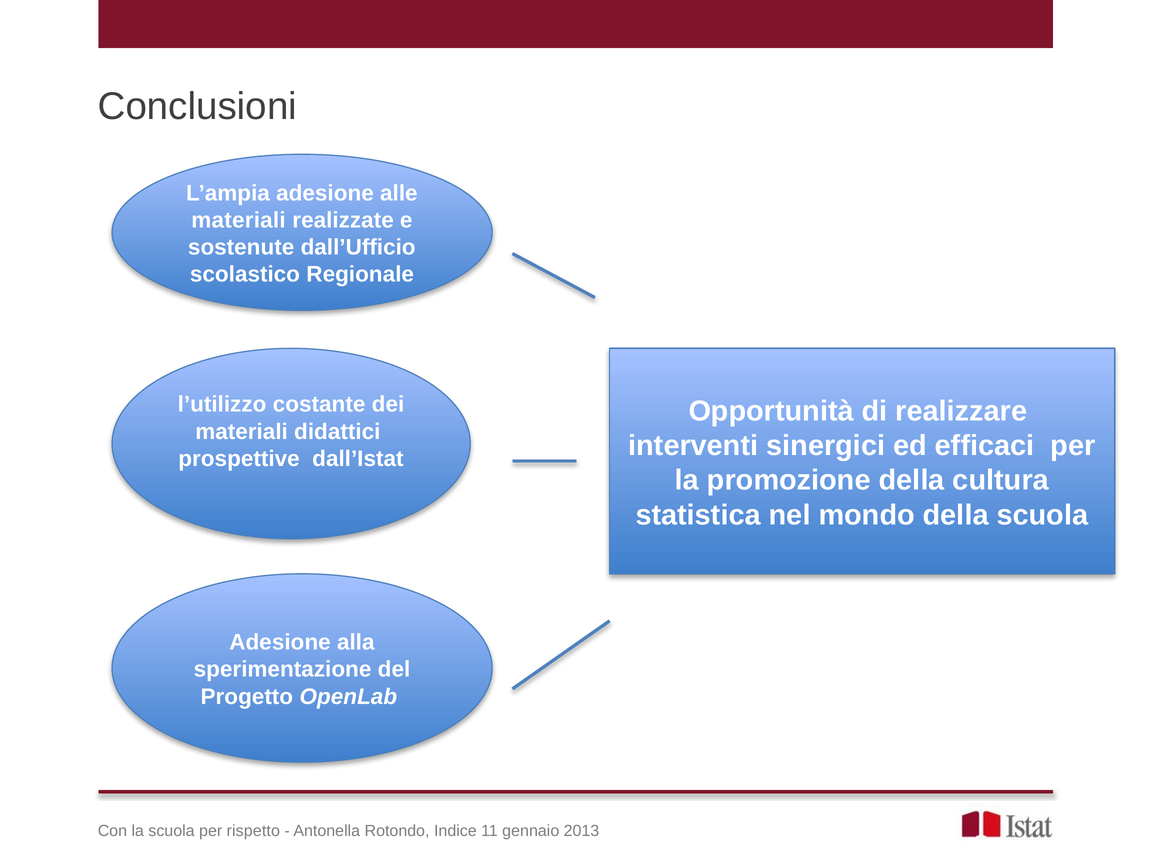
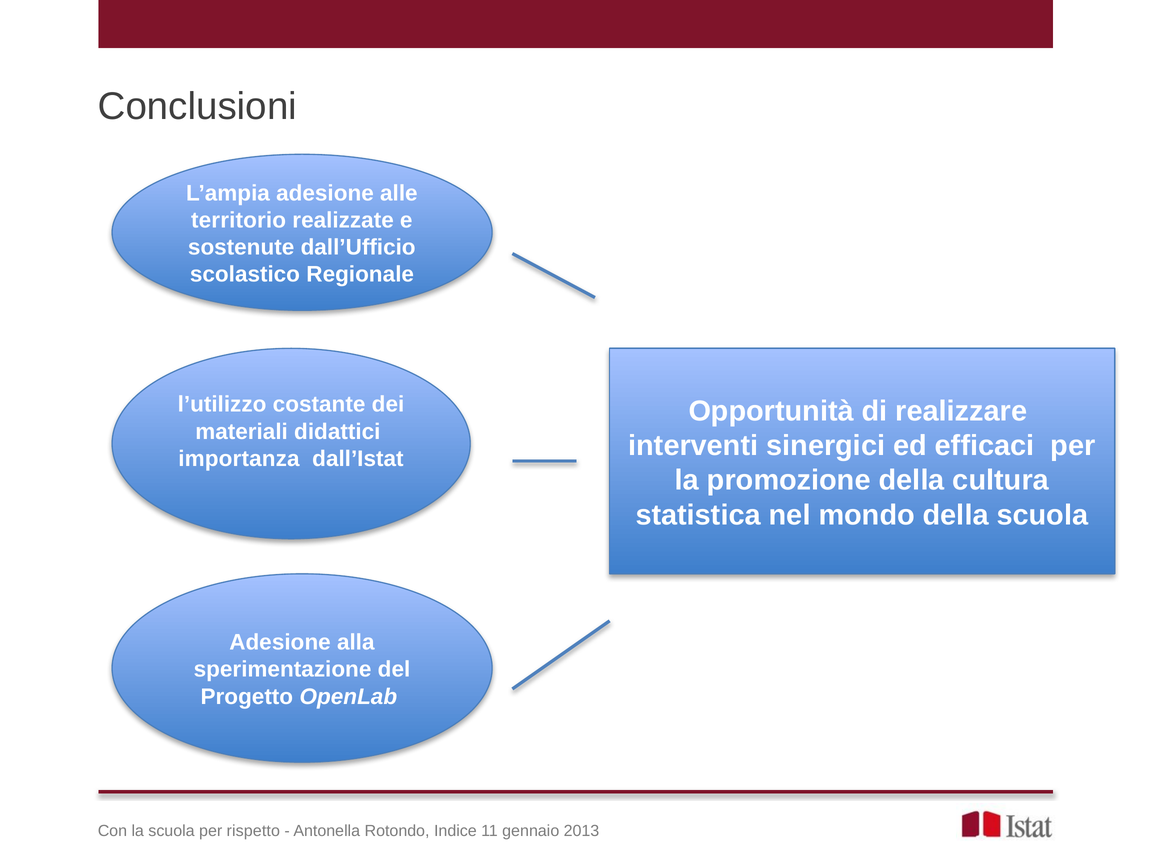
materiali: materiali -> territorio (239, 220)
prospettive: prospettive -> importanza (239, 458)
